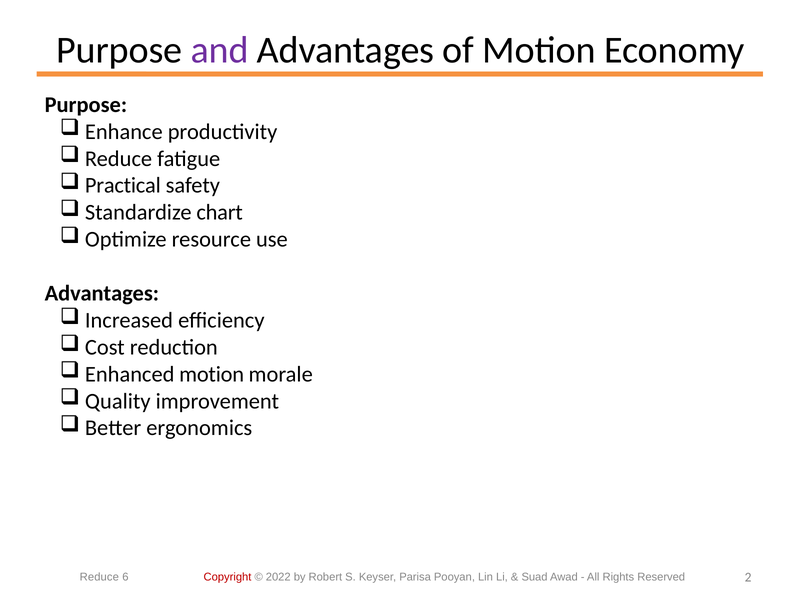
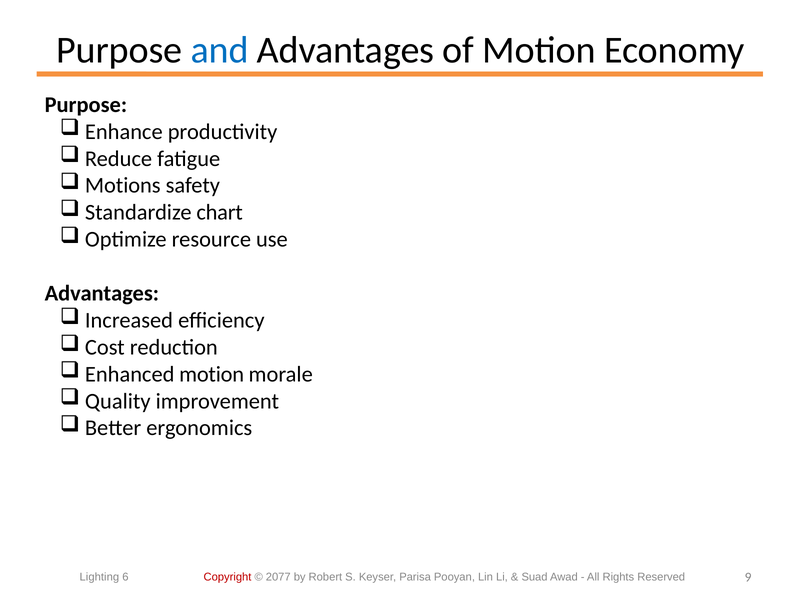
and colour: purple -> blue (220, 50)
Practical: Practical -> Motions (123, 185)
Reduce: Reduce -> Lighting (99, 576)
2022: 2022 -> 2077 (278, 576)
2: 2 -> 9 (748, 577)
